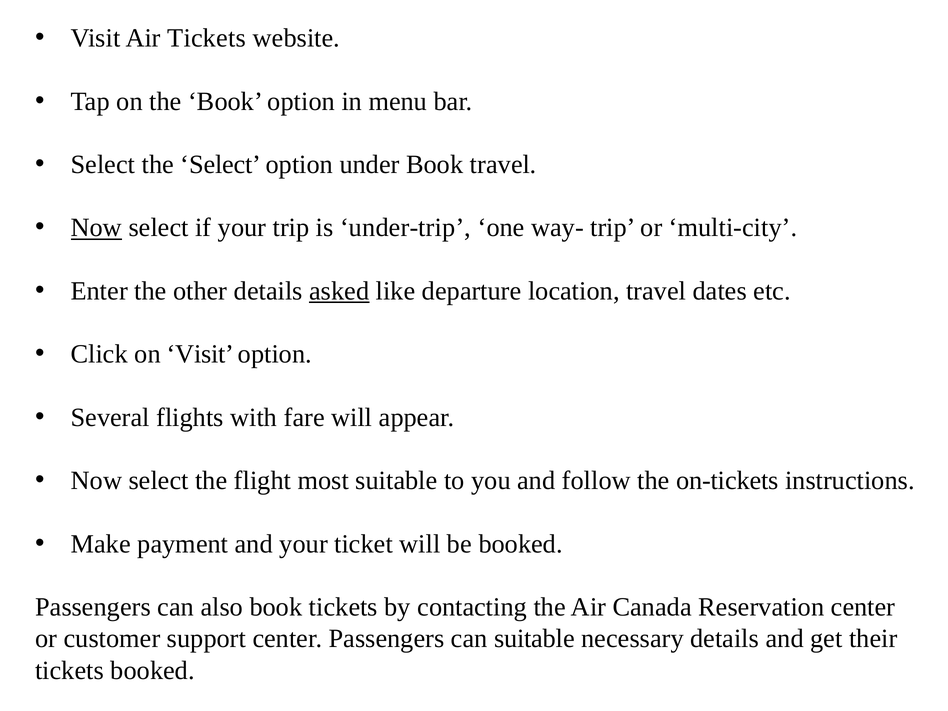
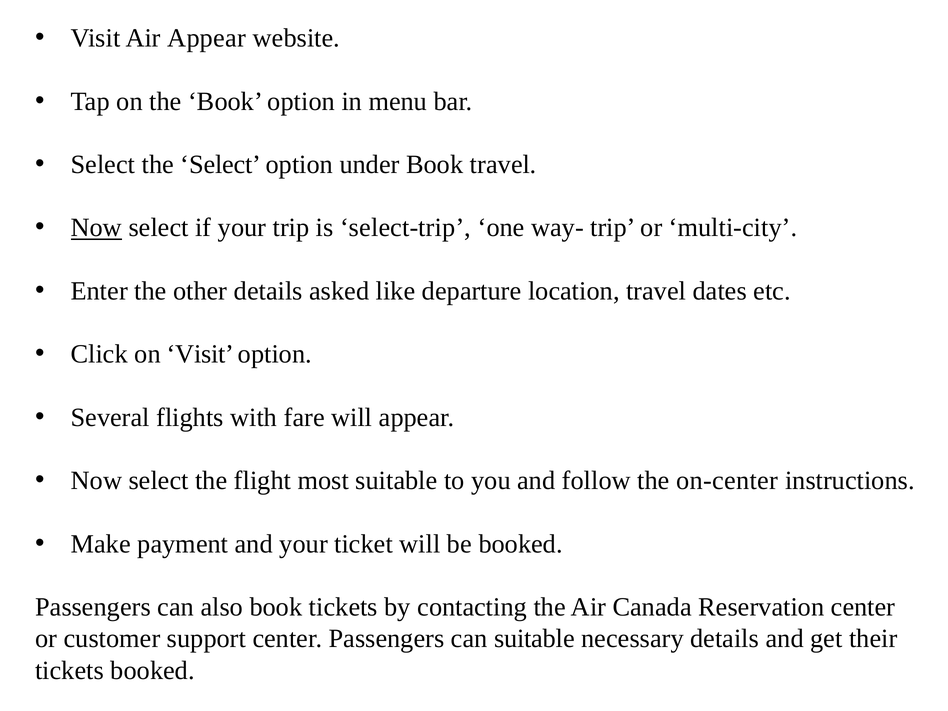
Air Tickets: Tickets -> Appear (207, 38)
under-trip: under-trip -> select-trip (406, 228)
asked underline: present -> none (339, 291)
on-tickets: on-tickets -> on-center (727, 481)
